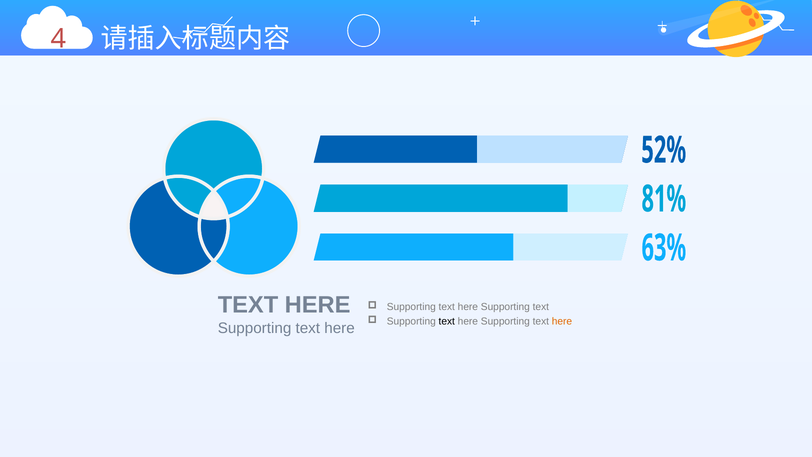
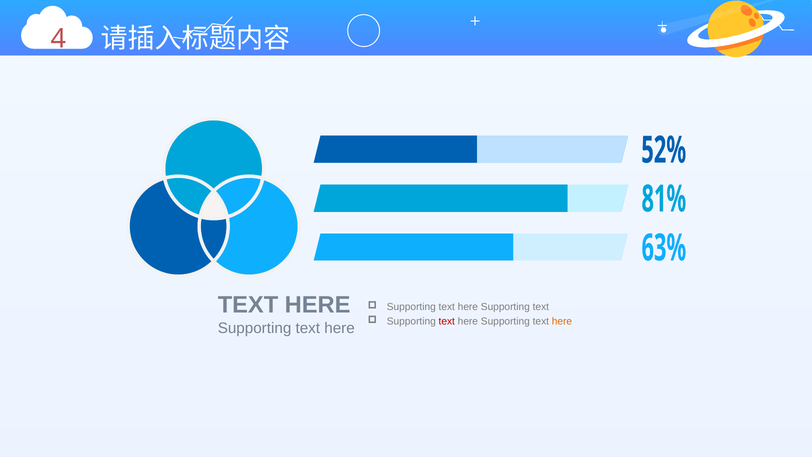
text colour: black -> red (447, 321)
